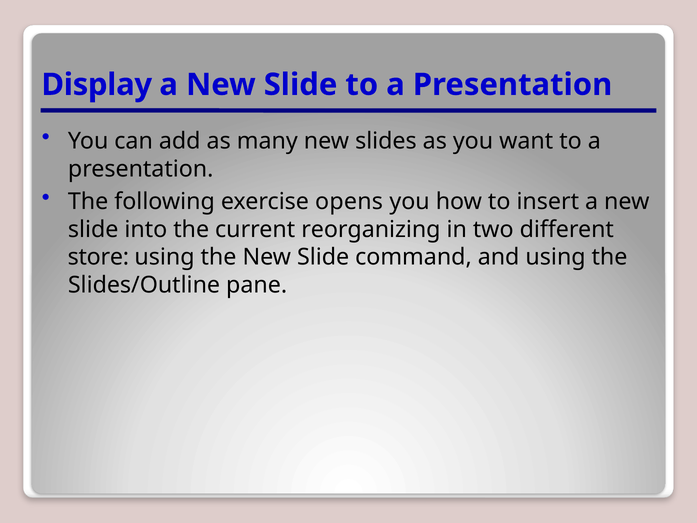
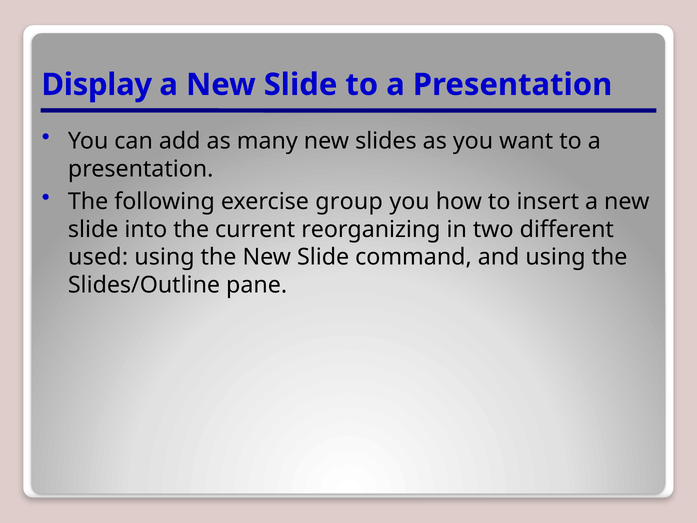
opens: opens -> group (349, 201)
store: store -> used (98, 257)
